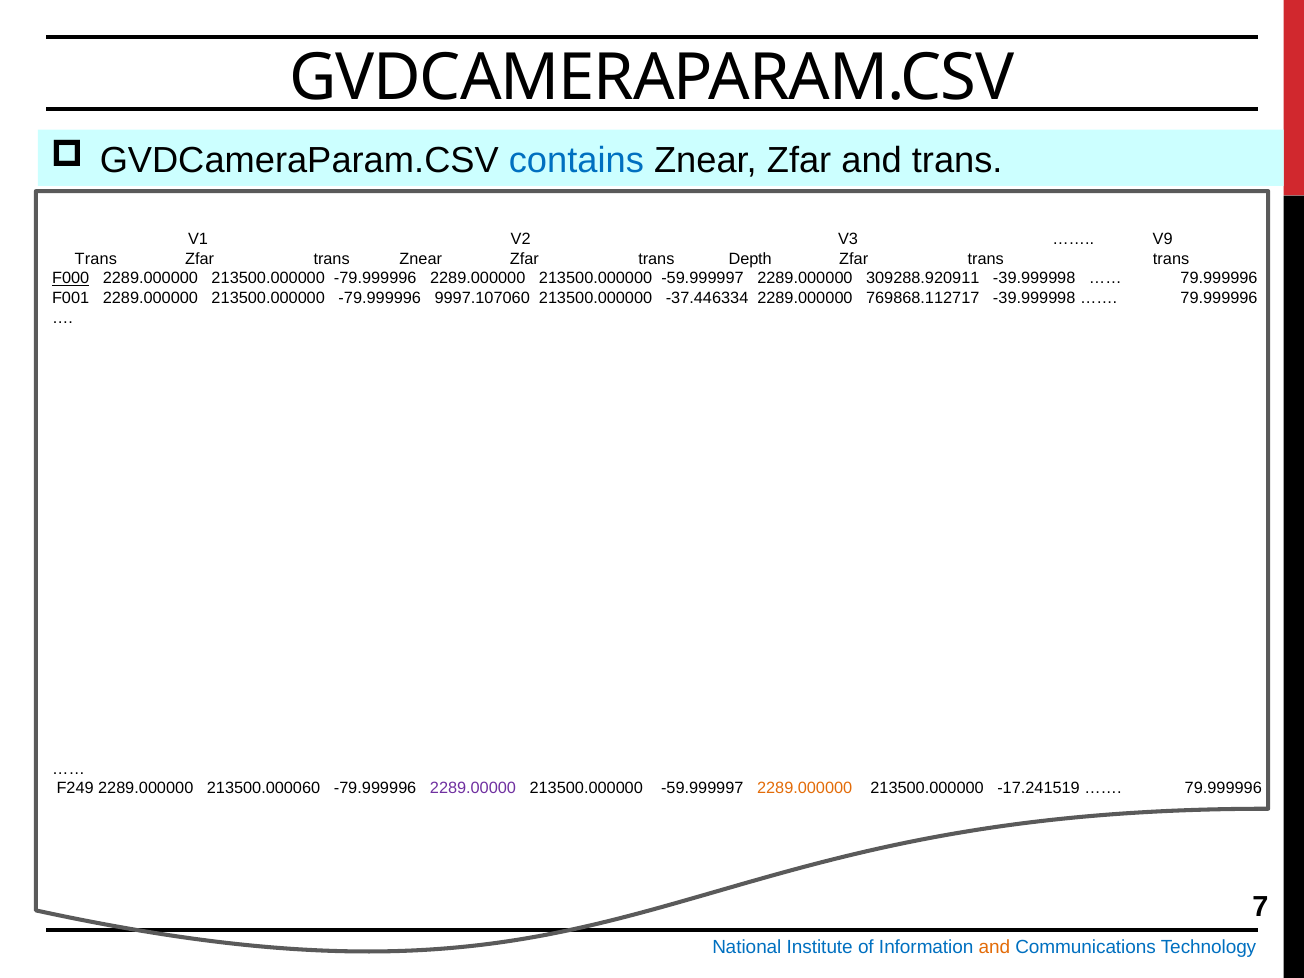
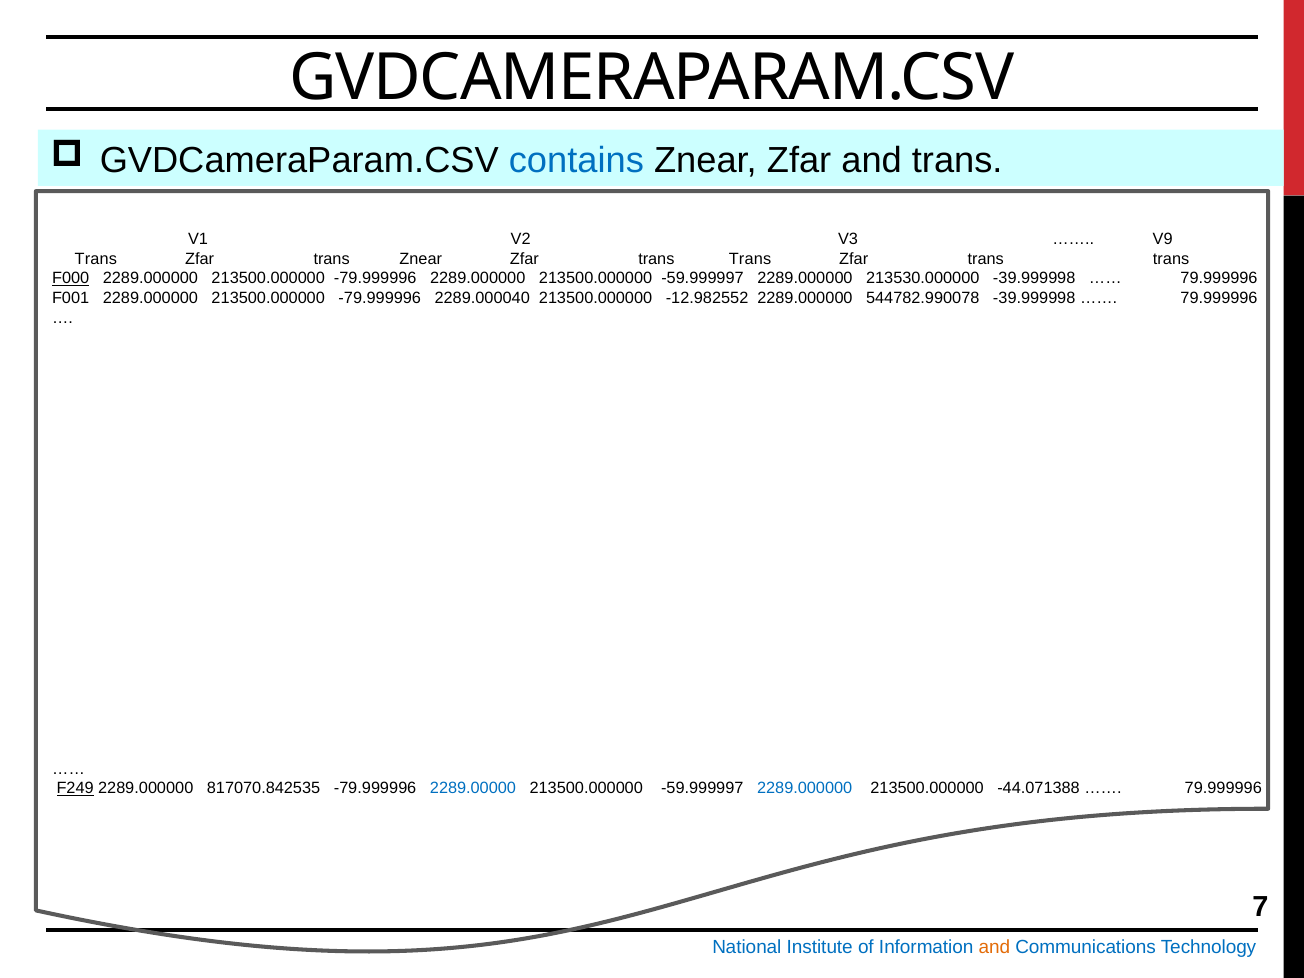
Znear Zfar trans Depth: Depth -> Trans (750, 259)
309288.920911: 309288.920911 -> 213530.000000 (923, 279)
9997.107060: 9997.107060 -> 2289.000040 (482, 298)
-37.446334: -37.446334 -> -12.982552 (707, 298)
769868.112717: 769868.112717 -> 544782.990078 (923, 298)
F249 underline: none -> present (75, 788)
213500.000060: 213500.000060 -> 817070.842535 (264, 788)
2289.00000 colour: purple -> blue (473, 788)
2289.000000 colour: orange -> blue (805, 788)
-17.241519: -17.241519 -> -44.071388 (1039, 788)
